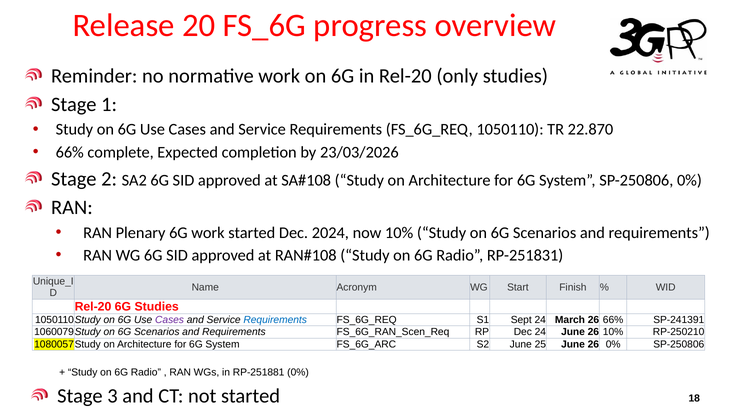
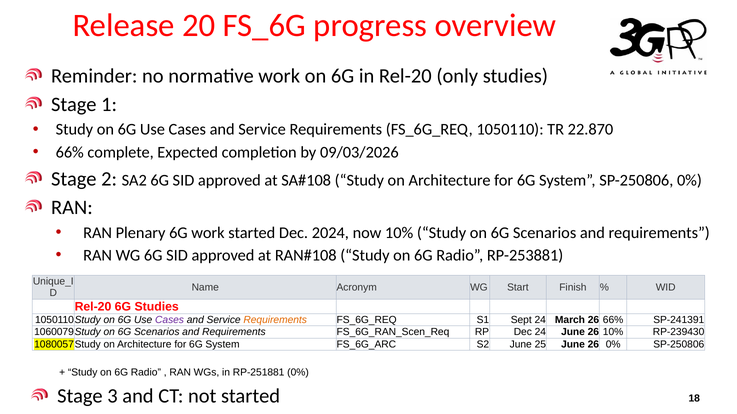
23/03/2026: 23/03/2026 -> 09/03/2026 (359, 153)
RP-251831: RP-251831 -> RP-253881 (525, 256)
Requirements colour: blue -> orange (275, 320)
RP-250210: RP-250210 -> RP-239430 (679, 333)
